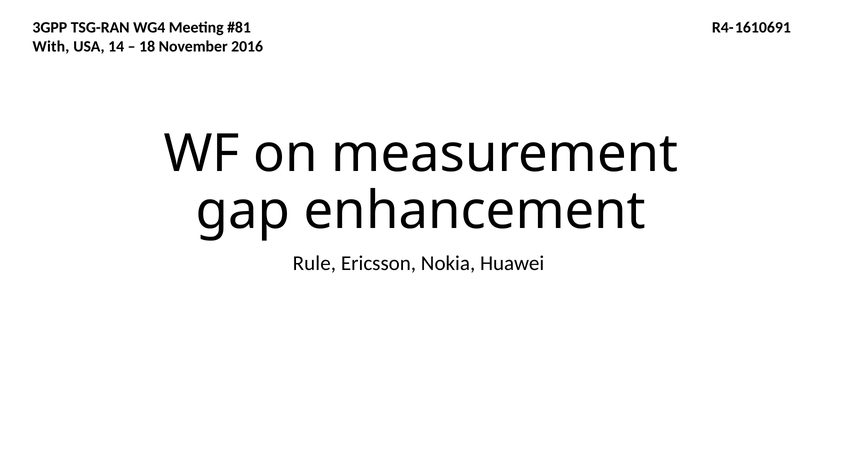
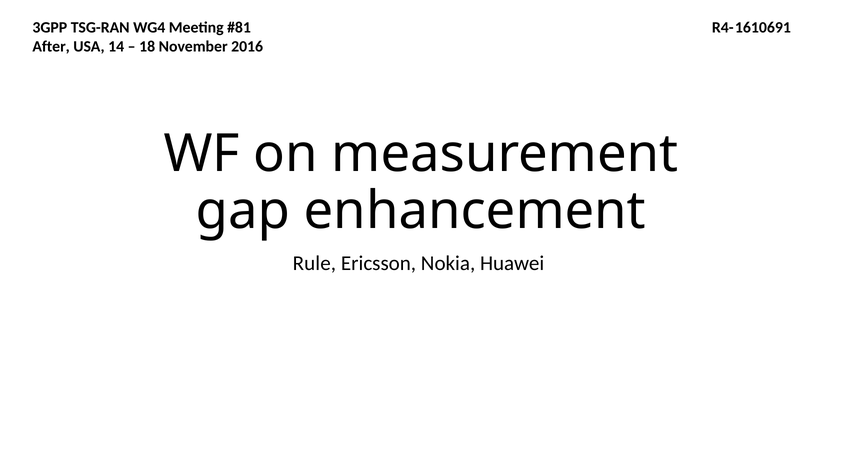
With: With -> After (51, 46)
